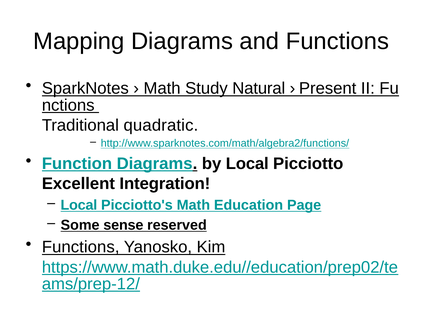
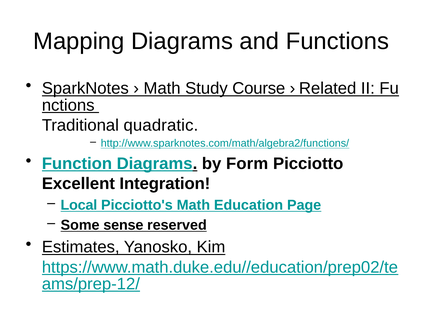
Natural: Natural -> Course (259, 88)
Present: Present -> Related (328, 88)
by Local: Local -> Form (247, 164)
Functions: Functions -> Estimates (81, 247)
